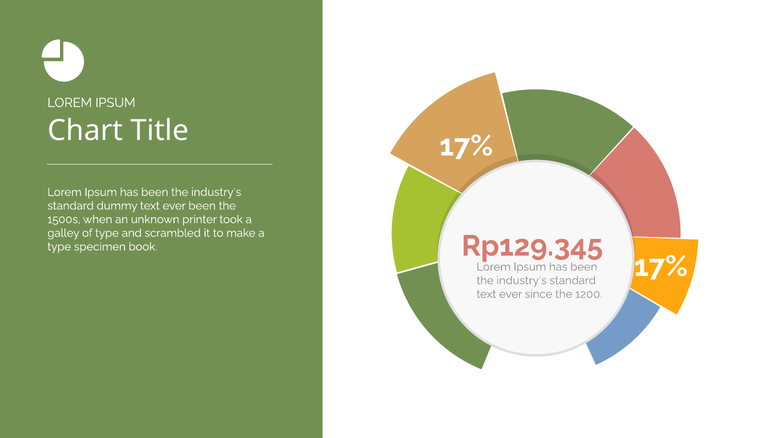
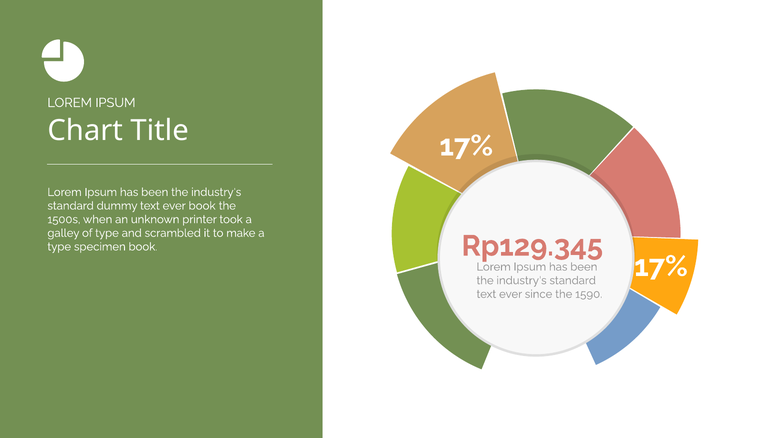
ever been: been -> book (202, 206)
1200: 1200 -> 1590 (589, 294)
